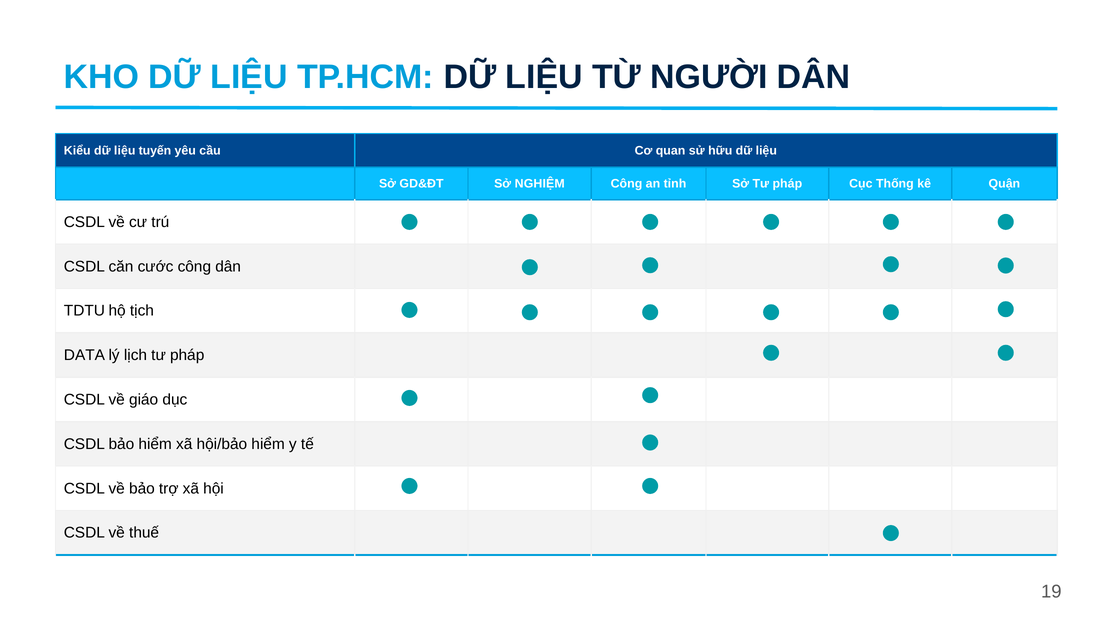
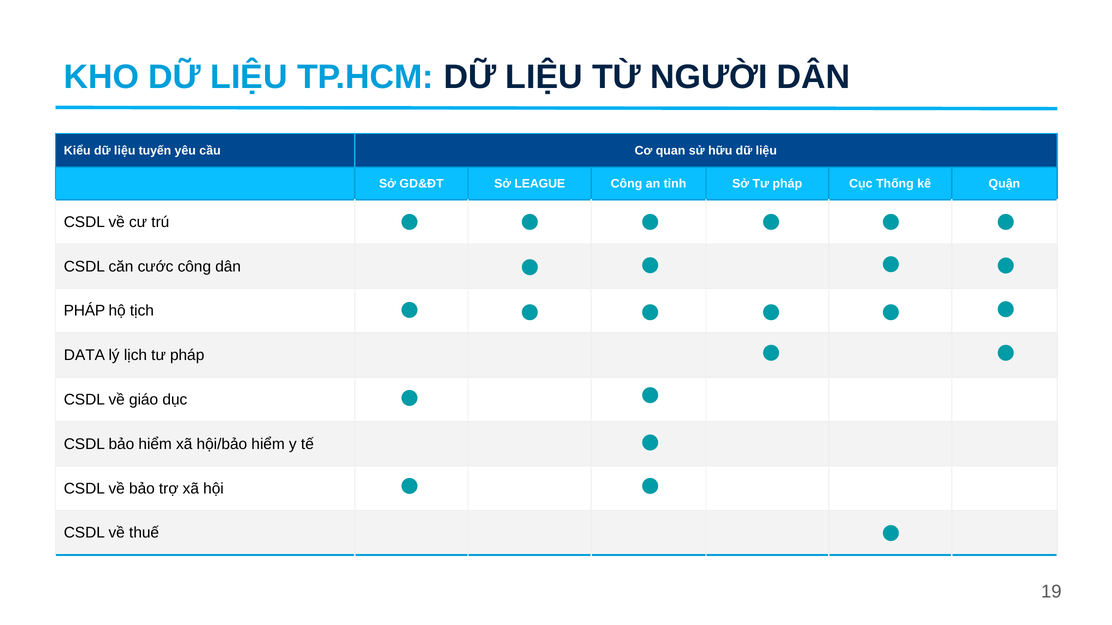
NGHIỆM: NGHIỆM -> LEAGUE (540, 184)
TDTU: TDTU -> PHÁP (84, 311)
